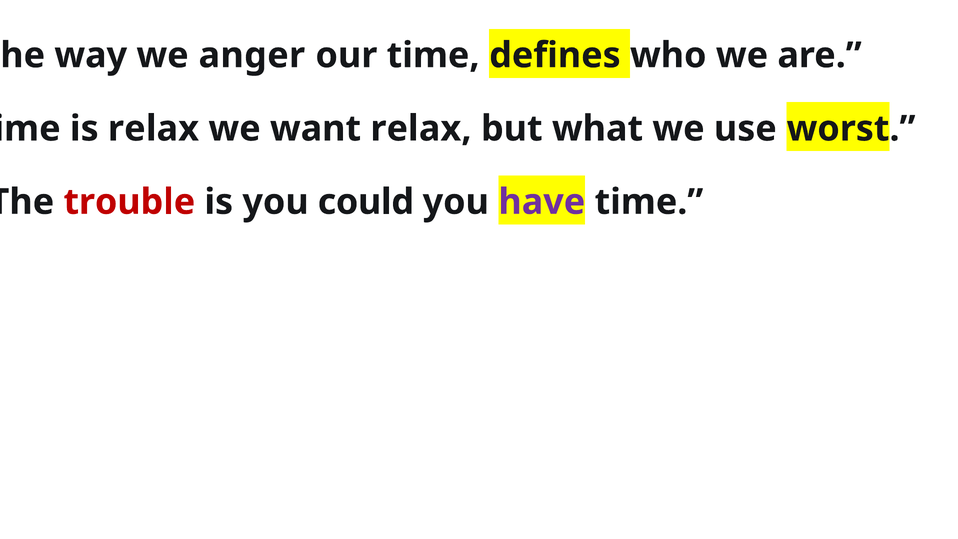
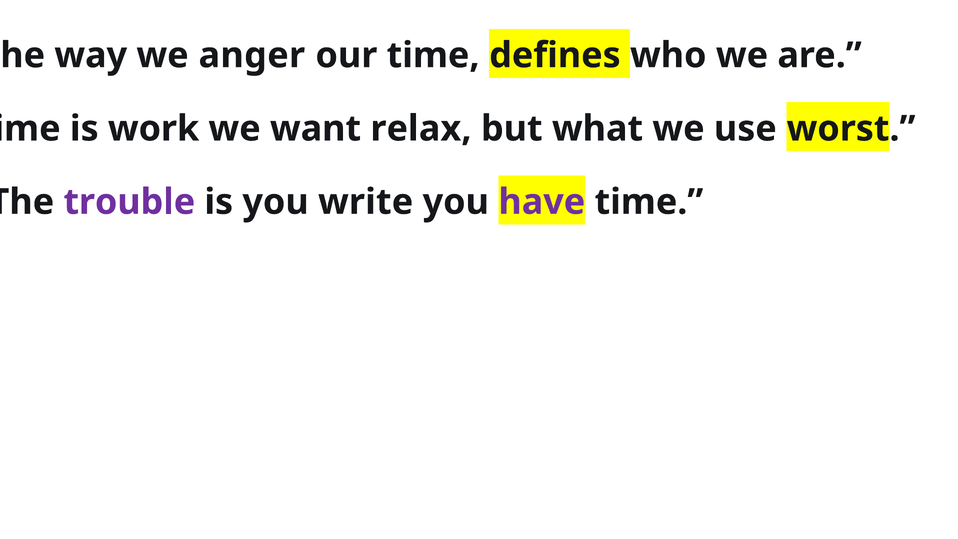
is relax: relax -> work (154, 129)
trouble colour: red -> purple (129, 202)
could: could -> write (366, 202)
